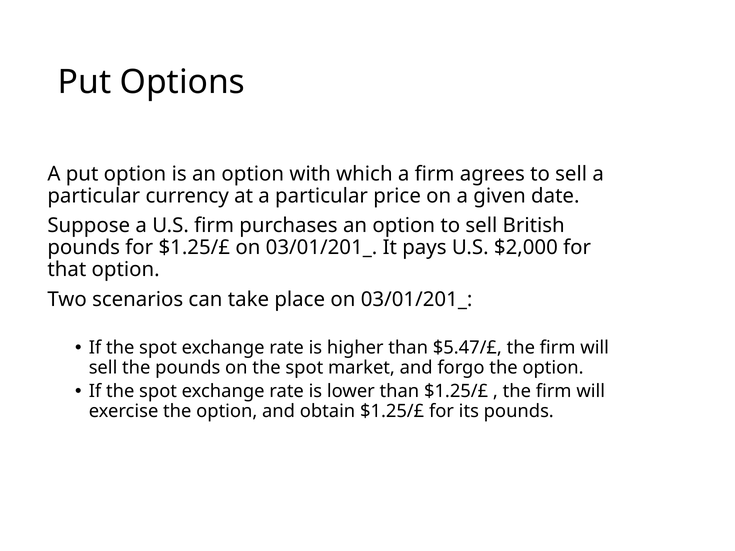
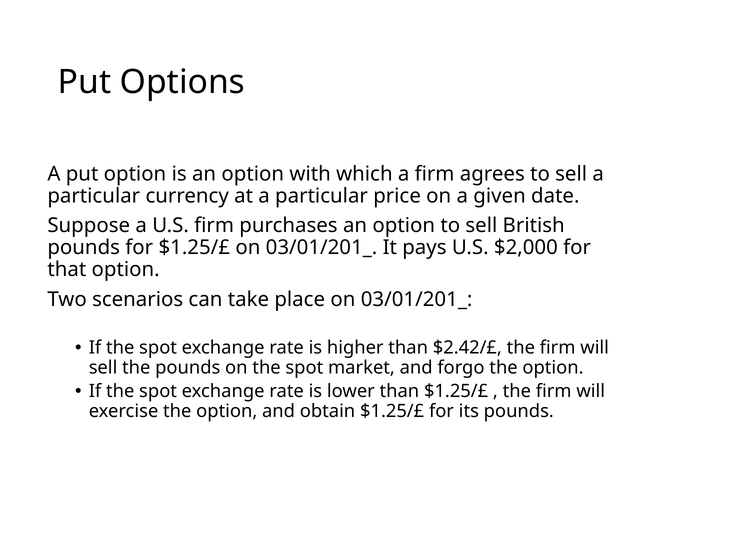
$5.47/£: $5.47/£ -> $2.42/£ (467, 348)
